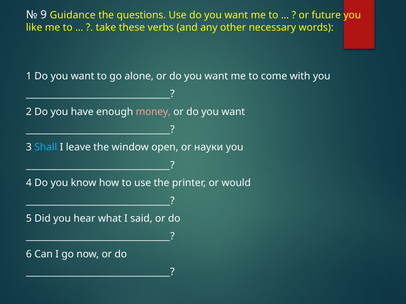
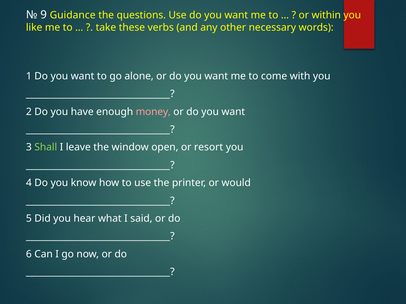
future: future -> within (326, 15)
Shall colour: light blue -> light green (46, 148)
науки: науки -> resort (209, 148)
